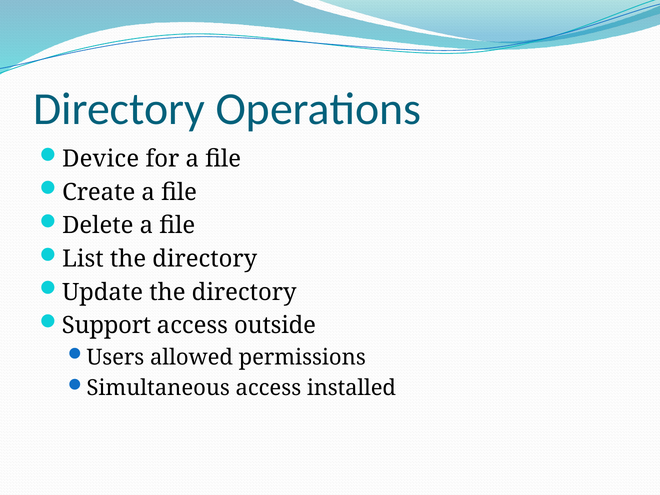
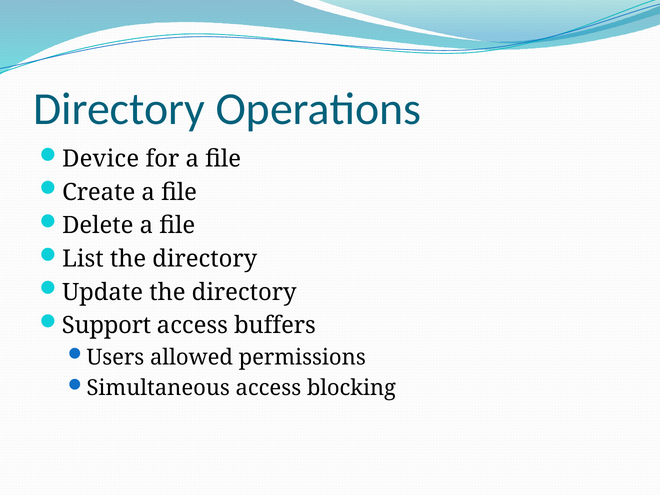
outside: outside -> buffers (275, 326)
installed: installed -> blocking (351, 388)
